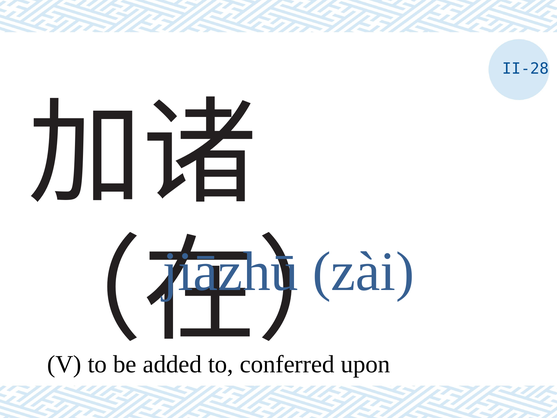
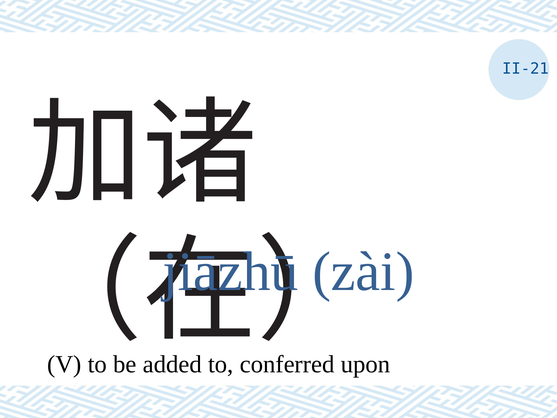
II-28: II-28 -> II-21 (525, 69)
